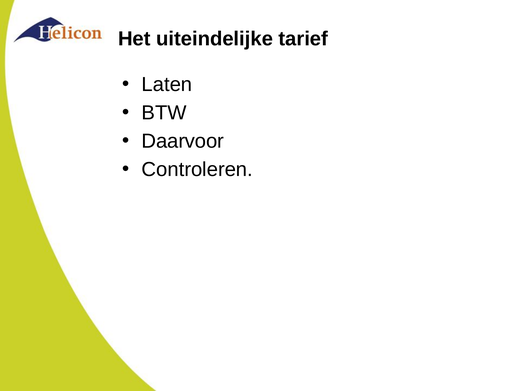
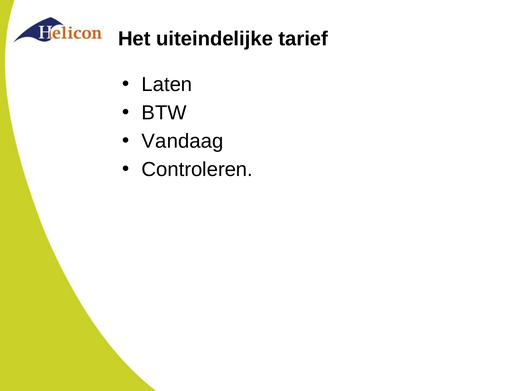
Daarvoor: Daarvoor -> Vandaag (183, 141)
